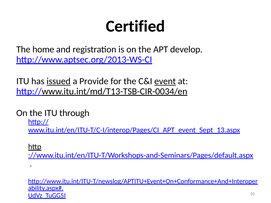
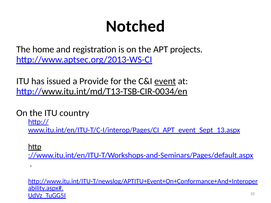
Certified: Certified -> Notched (135, 26)
develop: develop -> projects (186, 50)
issued underline: present -> none (59, 81)
through: through -> country (74, 113)
